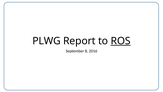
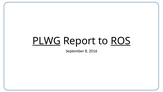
PLWG underline: none -> present (47, 41)
